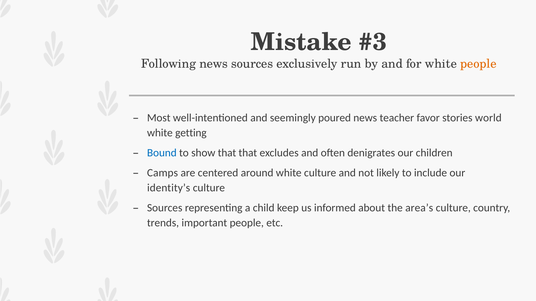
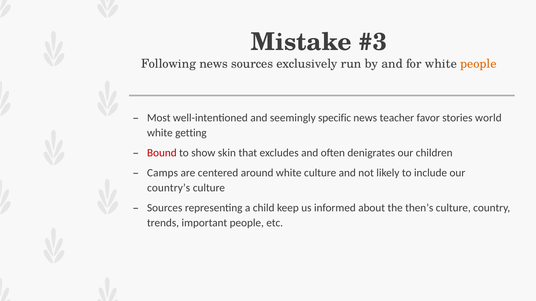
poured: poured -> specific (335, 118)
Bound colour: blue -> red (162, 153)
show that: that -> skin (227, 153)
identity’s: identity’s -> country’s (169, 188)
area’s: area’s -> then’s (419, 208)
